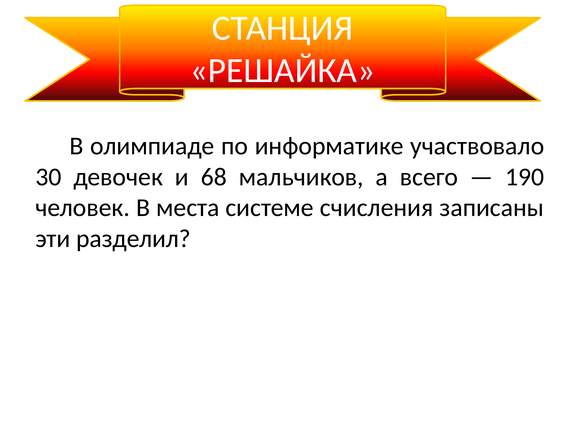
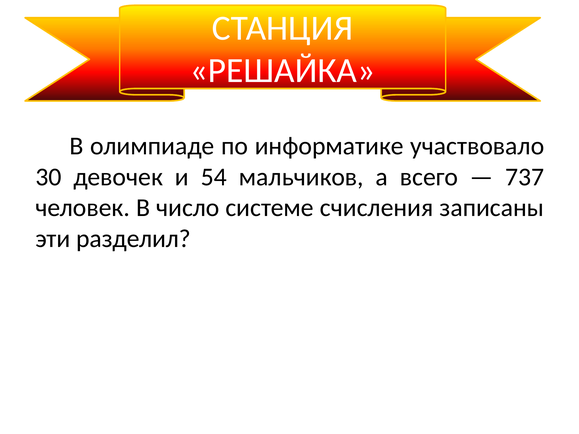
68: 68 -> 54 (214, 177)
190: 190 -> 737 (525, 177)
места: места -> число (188, 208)
